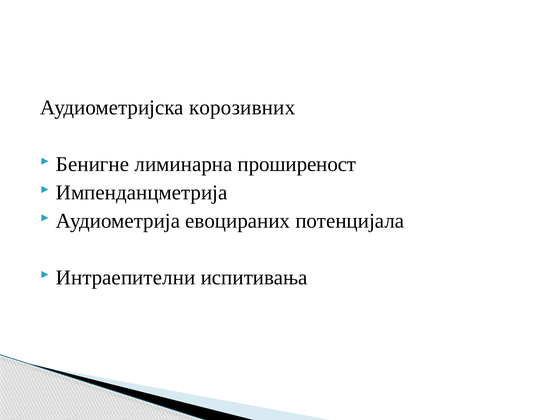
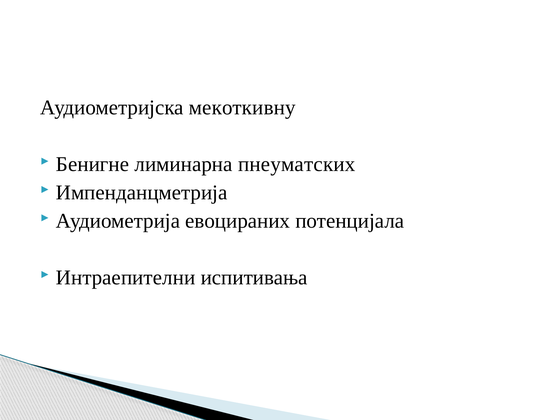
корозивних: корозивних -> мекоткивну (242, 108)
проширеност: проширеност -> пнеуматских (297, 164)
